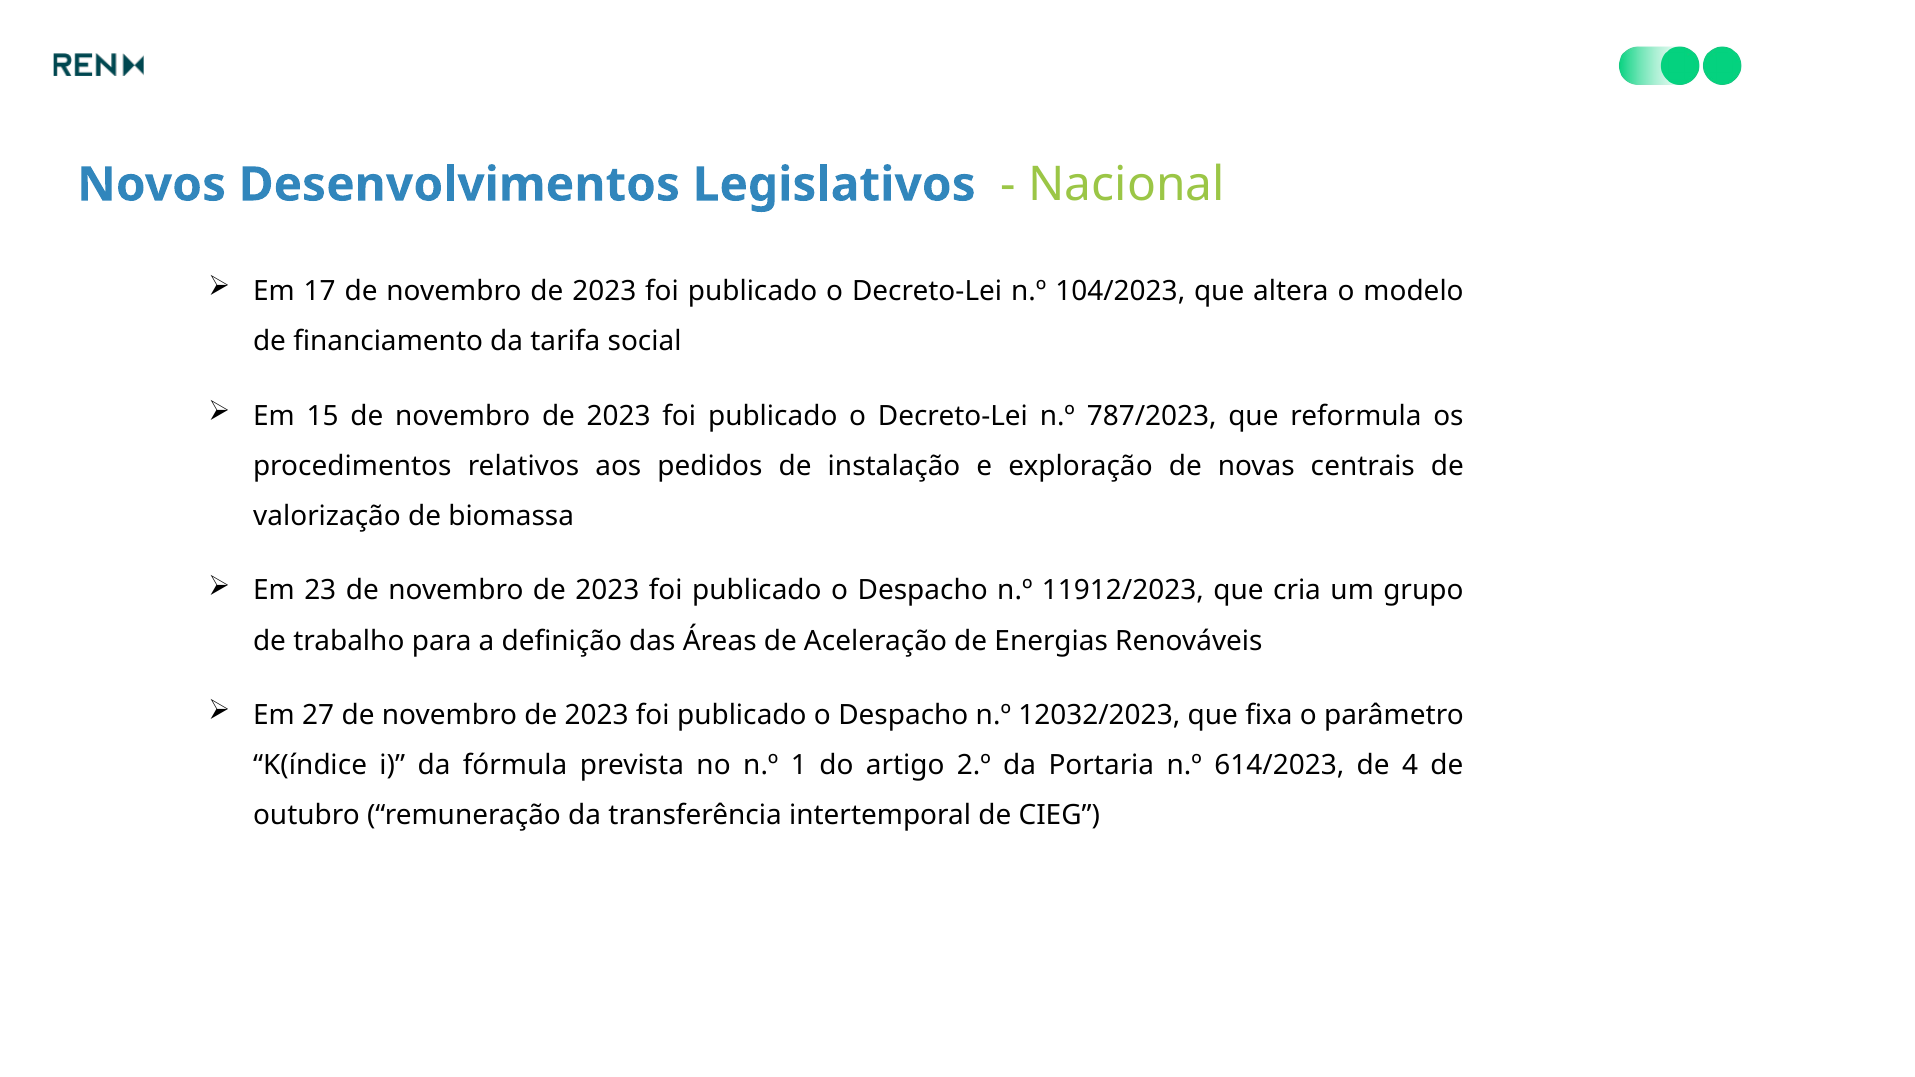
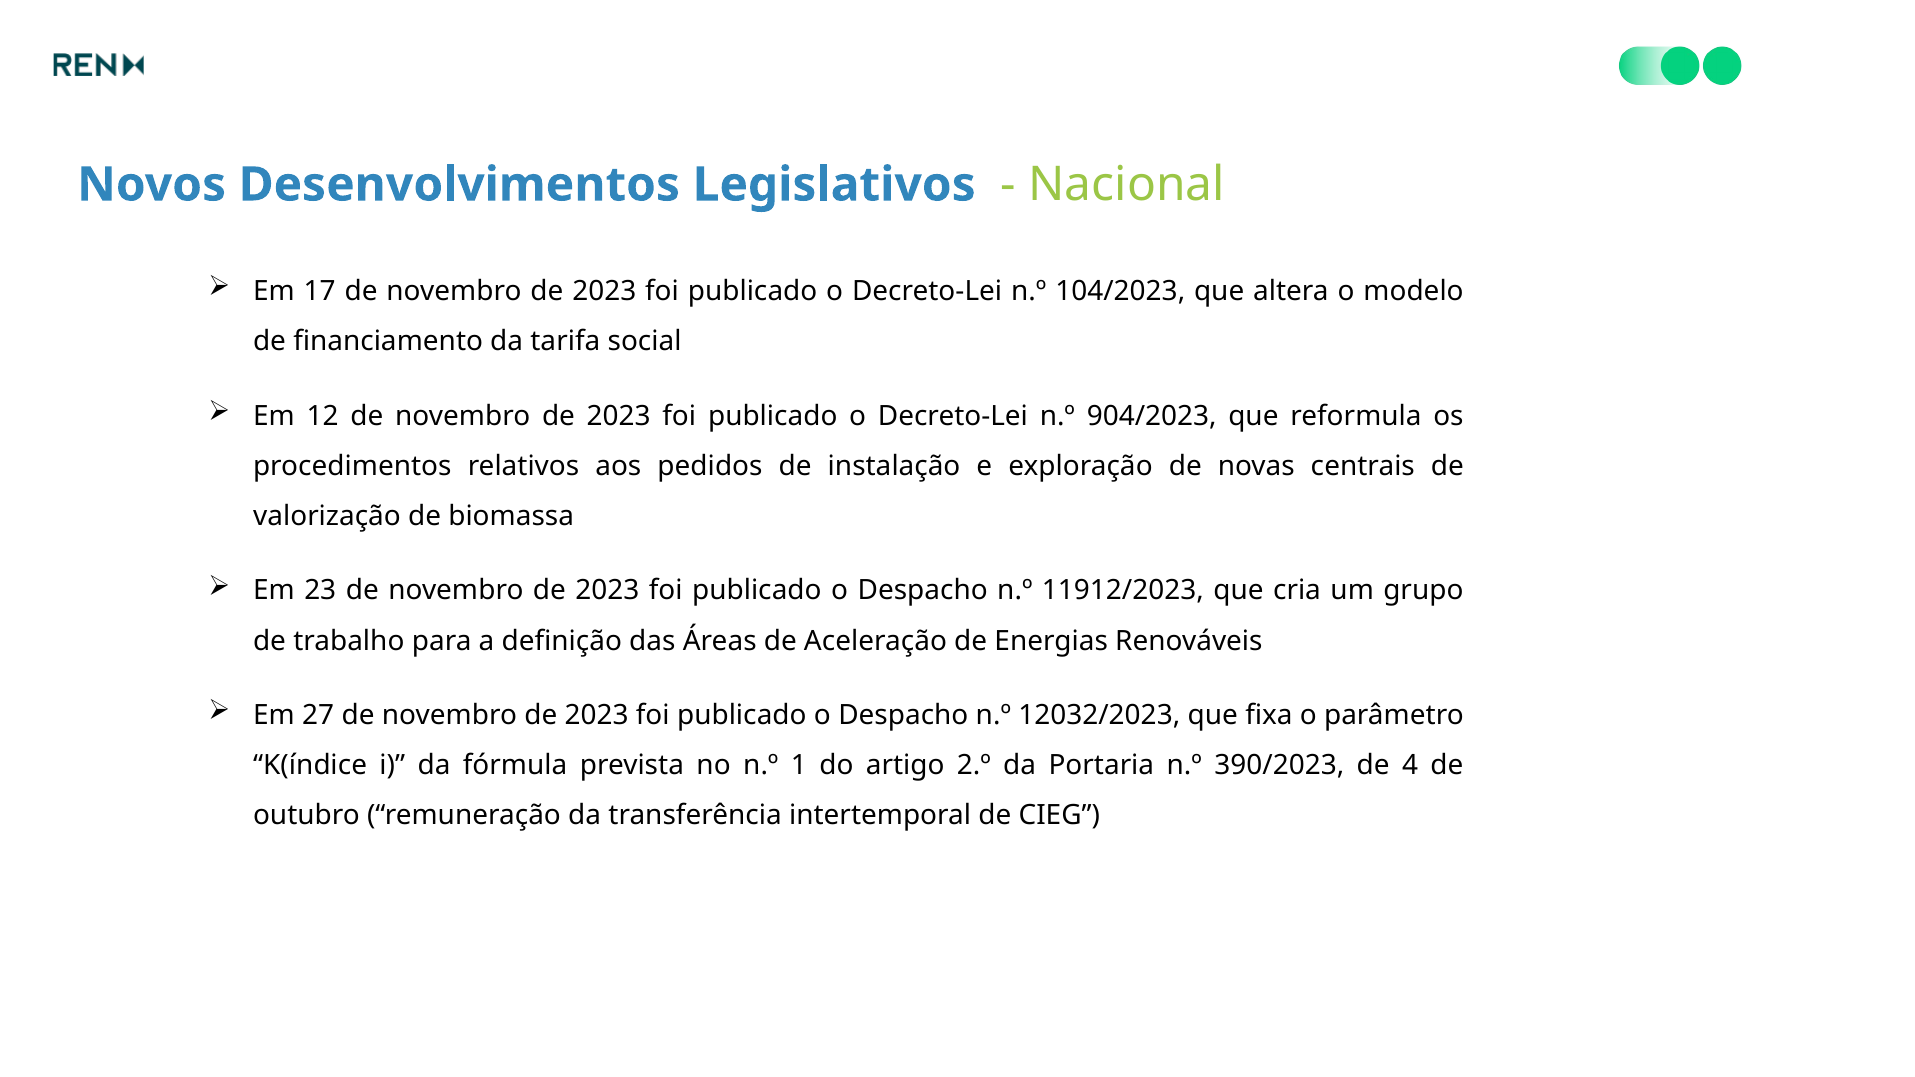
15: 15 -> 12 (323, 416)
787/2023: 787/2023 -> 904/2023 (1152, 416)
614/2023: 614/2023 -> 390/2023 (1279, 765)
